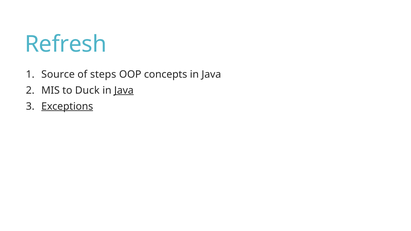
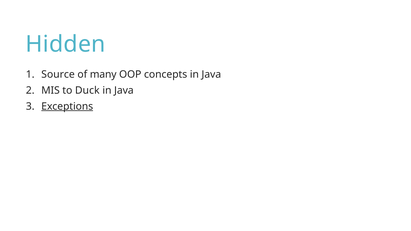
Refresh: Refresh -> Hidden (66, 44)
steps: steps -> many (103, 74)
Java underline: present -> none (124, 90)
